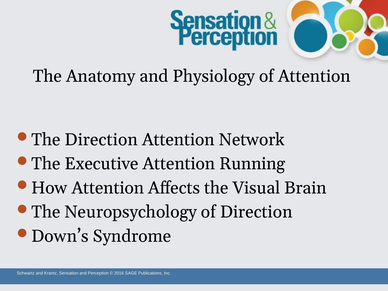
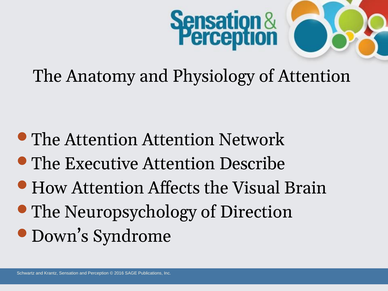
The Direction: Direction -> Attention (101, 140)
Running: Running -> Describe (252, 164)
